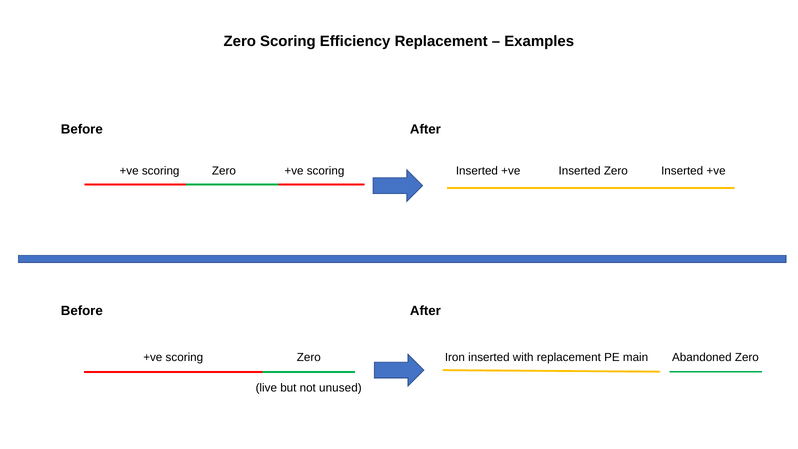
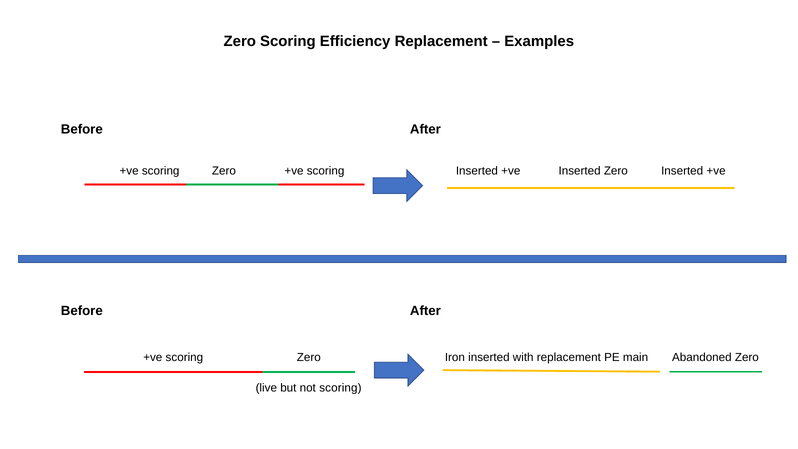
not unused: unused -> scoring (340, 388)
